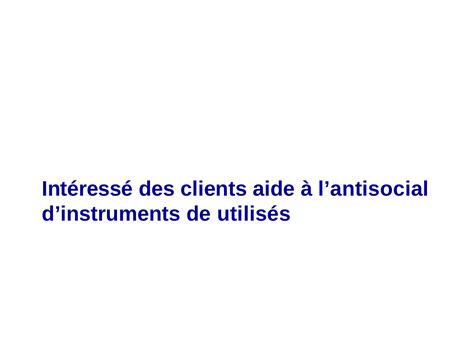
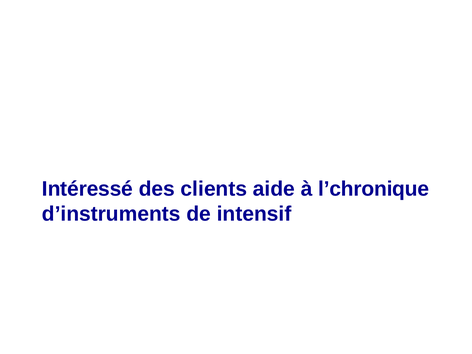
l’antisocial: l’antisocial -> l’chronique (374, 189)
utilisés: utilisés -> intensif (254, 214)
